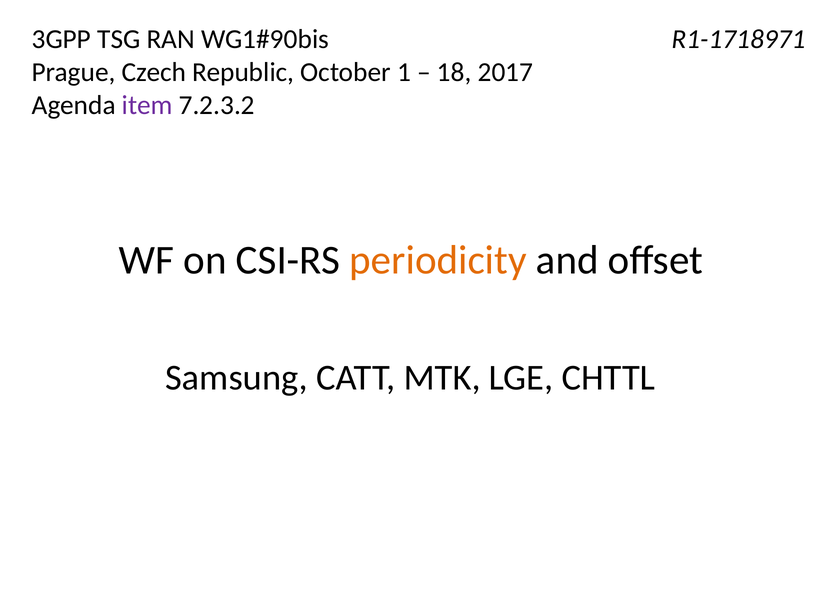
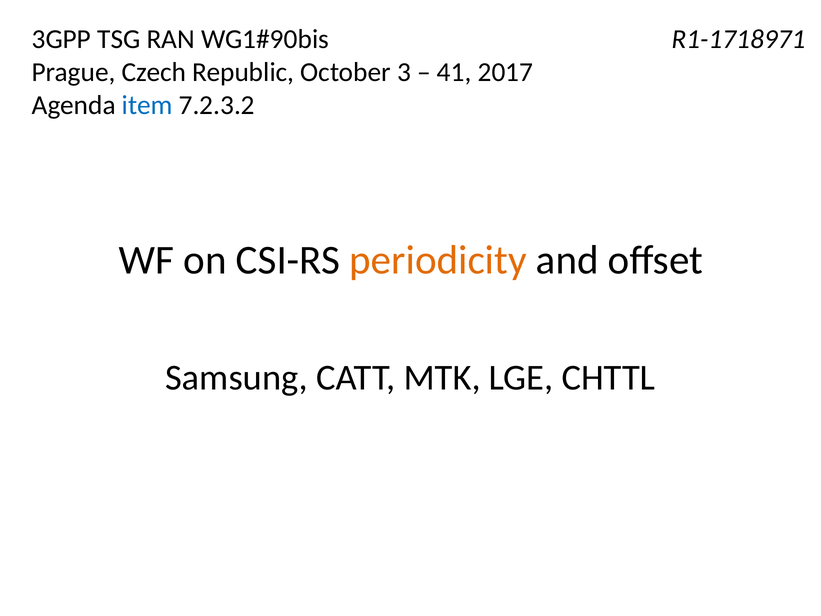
1: 1 -> 3 (404, 72)
18: 18 -> 41 (454, 72)
item colour: purple -> blue (147, 105)
